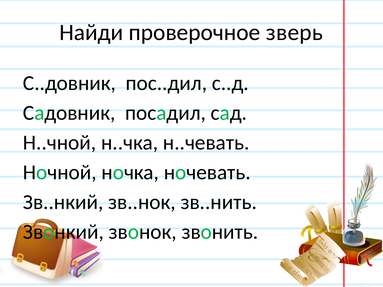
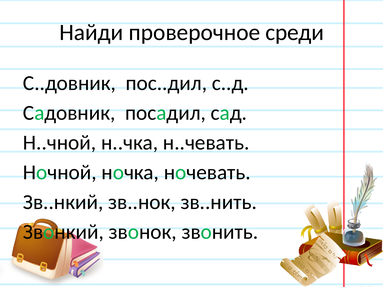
зверь: зверь -> среди (295, 32)
